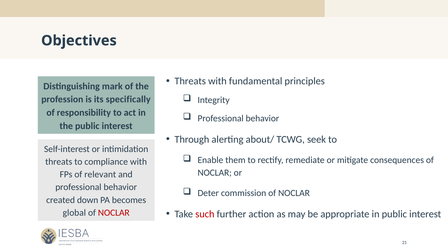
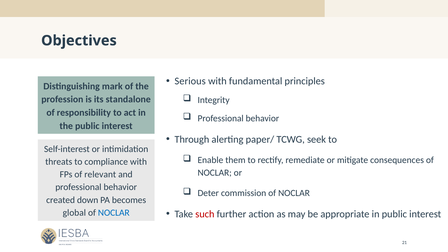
Threats: Threats -> Serious (190, 81)
specifically: specifically -> standalone (128, 99)
about/: about/ -> paper/ (260, 139)
NOCLAR colour: red -> blue (114, 213)
